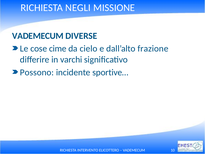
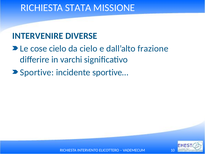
NEGLI: NEGLI -> STATA (78, 8)
VADEMECUM: VADEMECUM -> INTERVENIRE (38, 36)
cose cime: cime -> cielo (58, 49)
Possono: Possono -> Sportive (37, 72)
